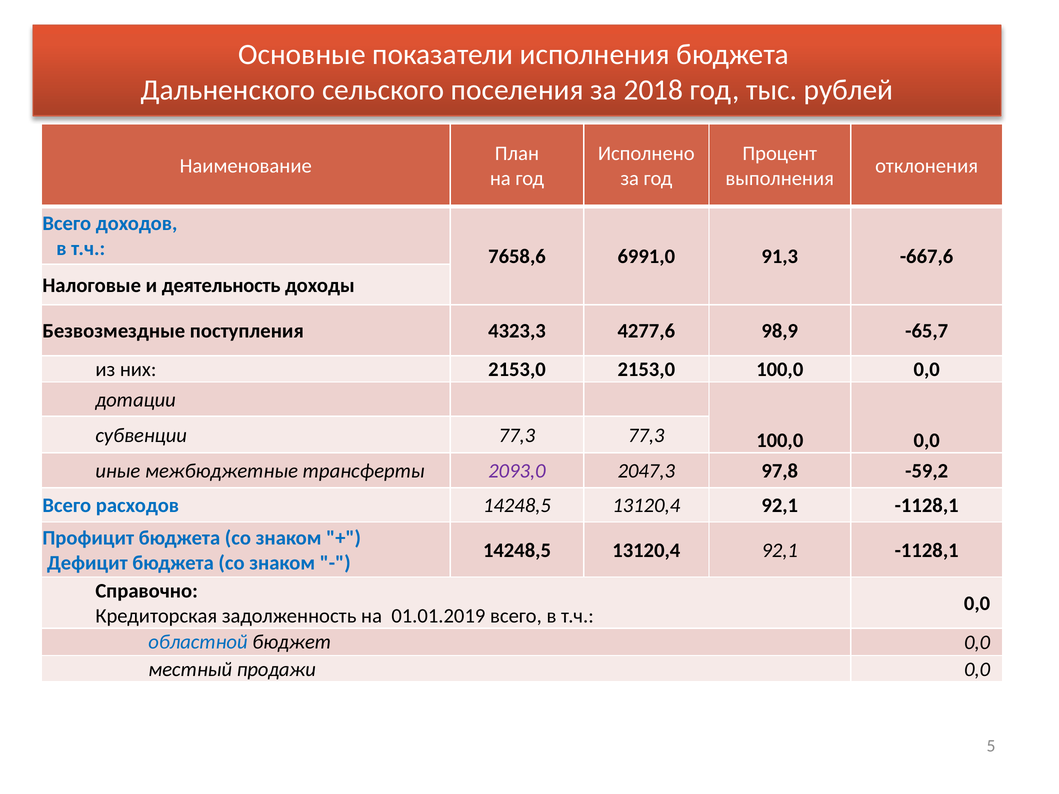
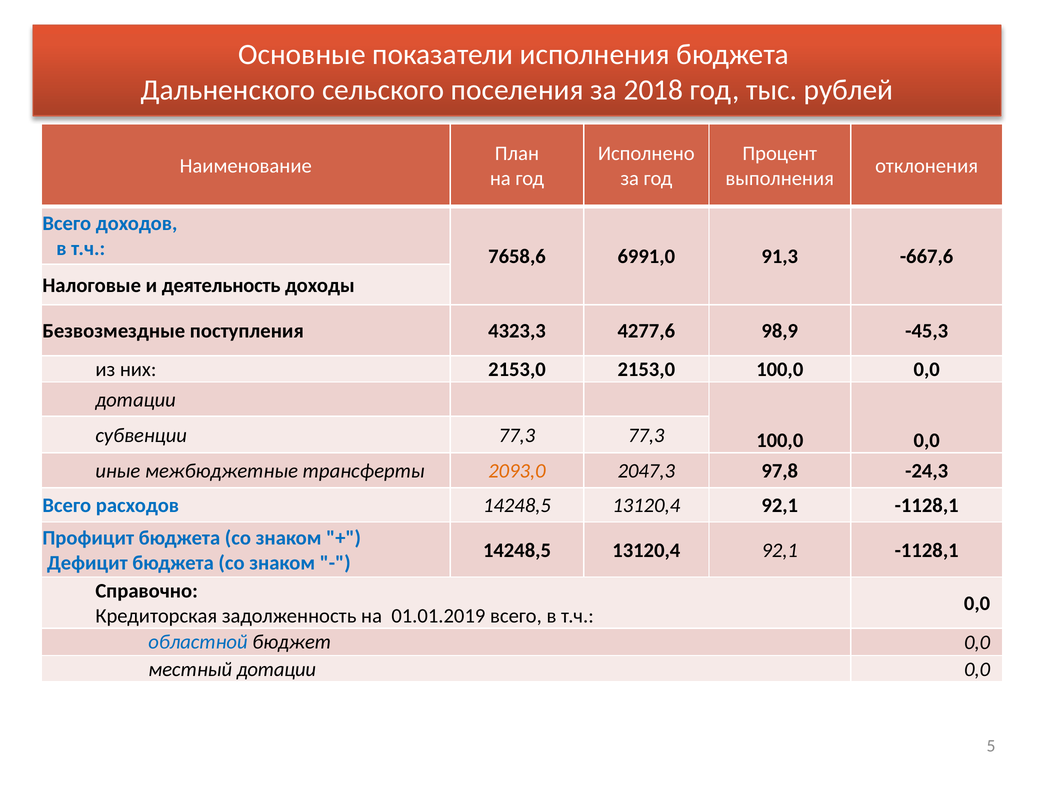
-65,7: -65,7 -> -45,3 (927, 331)
2093,0 colour: purple -> orange (517, 471)
-59,2: -59,2 -> -24,3 (927, 471)
местный продажи: продажи -> дотации (276, 670)
